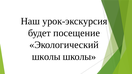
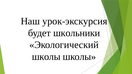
посещение: посещение -> школьники (77, 33)
